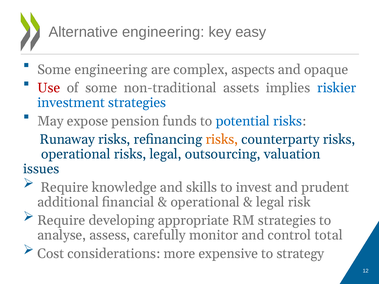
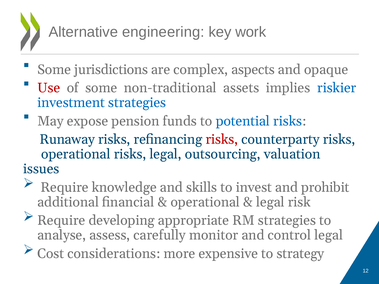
easy: easy -> work (251, 32)
Some engineering: engineering -> jurisdictions (111, 70)
risks colour: orange -> red (222, 140)
prudent: prudent -> prohibit (325, 187)
control total: total -> legal (329, 235)
